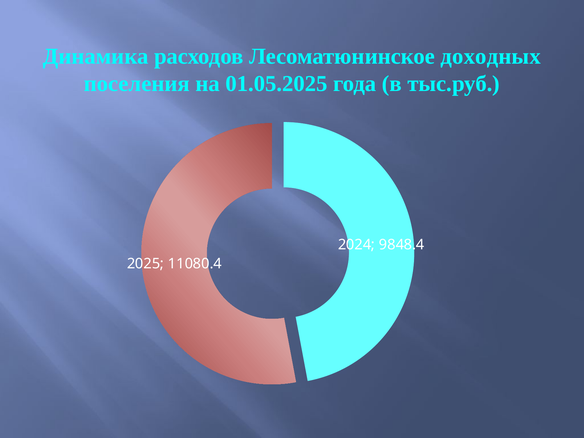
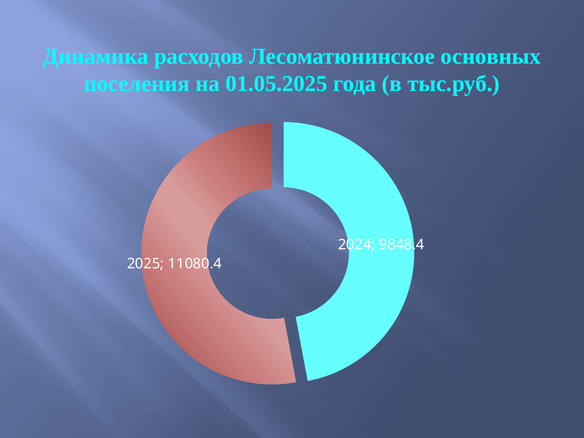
доходных: доходных -> основных (491, 56)
